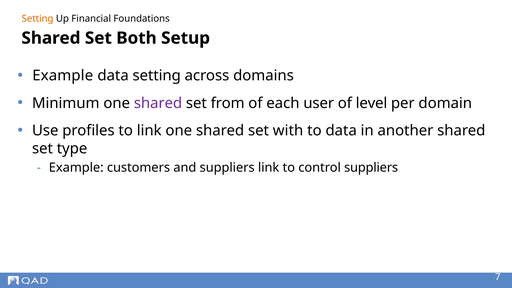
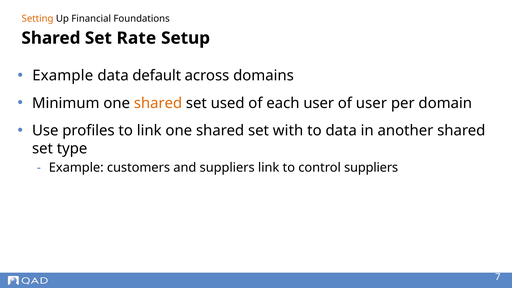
Both: Both -> Rate (136, 38)
data setting: setting -> default (157, 76)
shared colour: purple -> orange (158, 103)
from: from -> used (228, 103)
of level: level -> user (371, 103)
